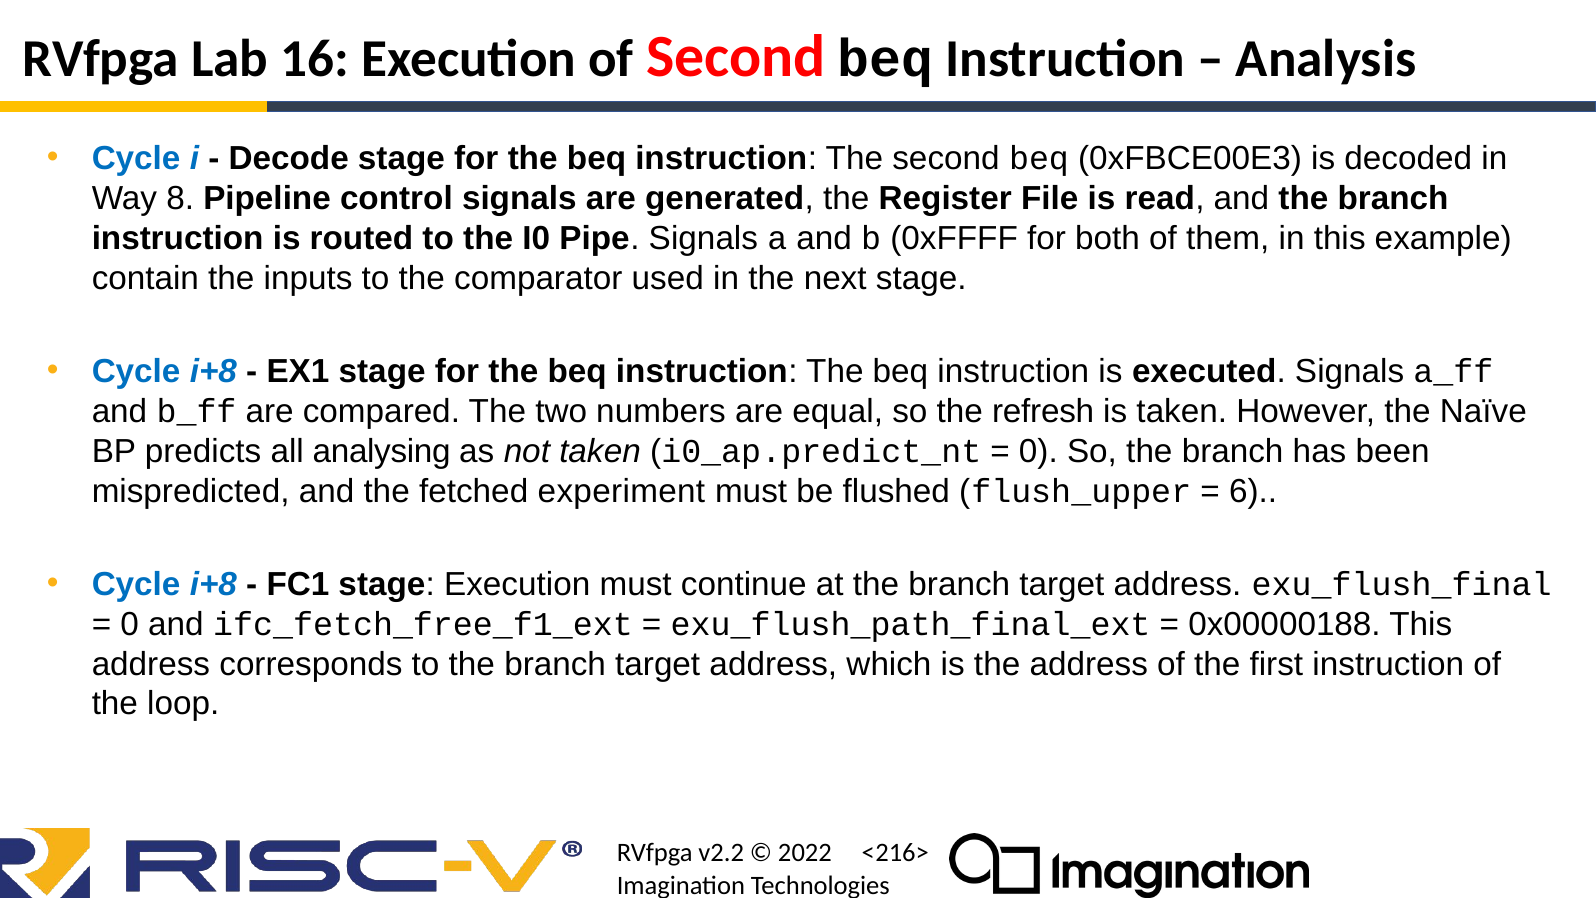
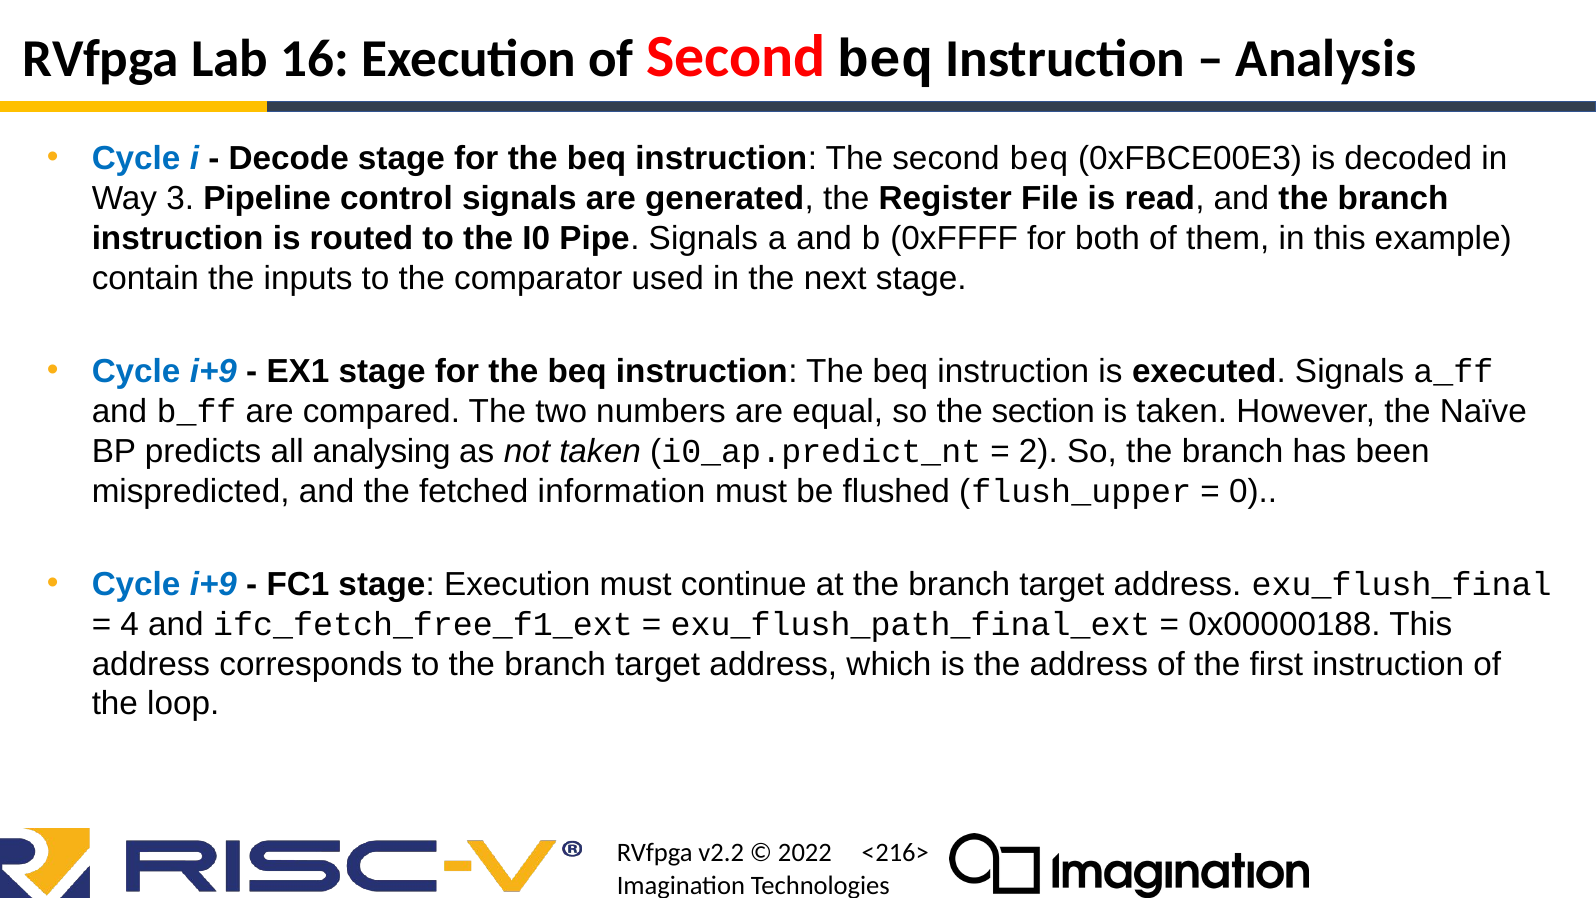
8: 8 -> 3 (180, 198)
i+8: i+8 -> i+9 (213, 371)
refresh: refresh -> section (1043, 411)
0: 0 -> 2 (1038, 451)
experiment: experiment -> information (621, 491)
6: 6 -> 0 (1253, 491)
i+8: i+8 -> i+9 (213, 584)
0: 0 -> 4 (130, 624)
